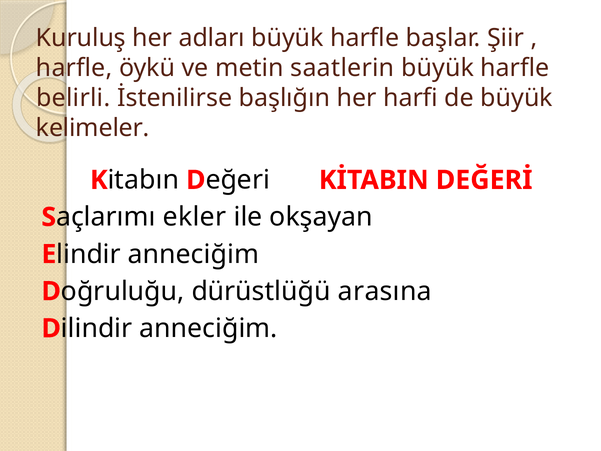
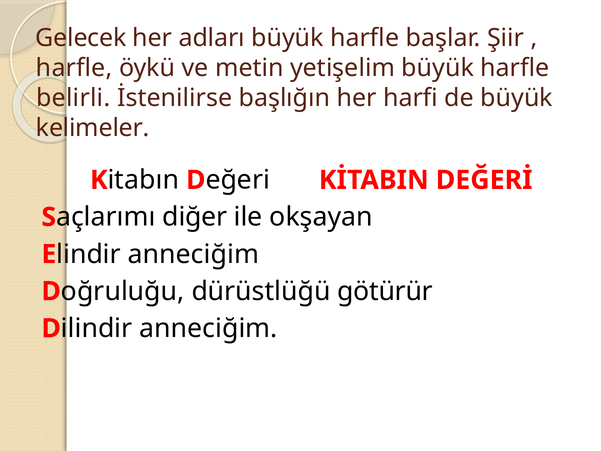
Kuruluş: Kuruluş -> Gelecek (81, 38)
saatlerin: saatlerin -> yetişelim (343, 68)
ekler: ekler -> diğer (195, 217)
arasına: arasına -> götürür (385, 291)
